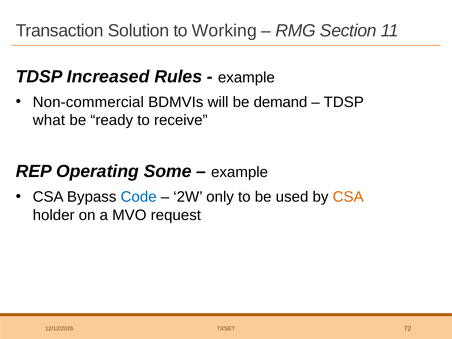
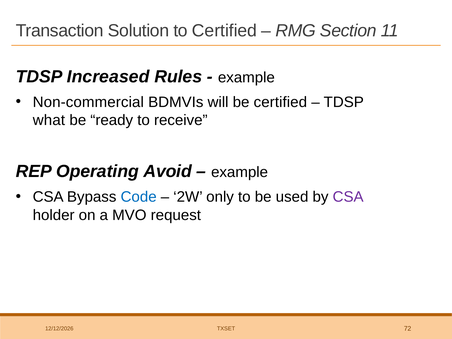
to Working: Working -> Certified (225, 31)
be demand: demand -> certified (280, 102)
Some: Some -> Avoid (168, 172)
CSA colour: orange -> purple (348, 197)
